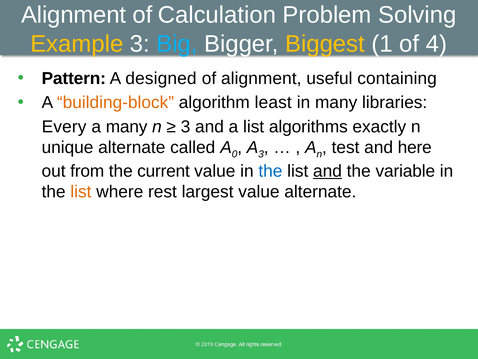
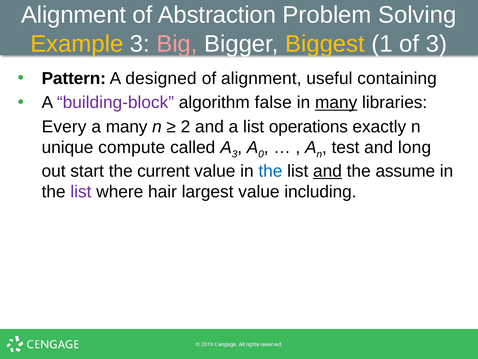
Calculation: Calculation -> Abstraction (217, 15)
Big colour: light blue -> pink (177, 44)
of 4: 4 -> 3 (437, 44)
building-block colour: orange -> purple (115, 102)
least: least -> false (273, 102)
many underline: none -> present (336, 102)
3: 3 -> 2 (185, 127)
algorithms: algorithms -> operations (308, 127)
unique alternate: alternate -> compute (132, 147)
A 0: 0 -> 3 (235, 154)
A 3: 3 -> 0 (261, 154)
here: here -> long (415, 147)
from: from -> start (87, 171)
variable: variable -> assume (405, 171)
list colour: orange -> purple (81, 192)
rest: rest -> hair (162, 192)
value alternate: alternate -> including (320, 192)
